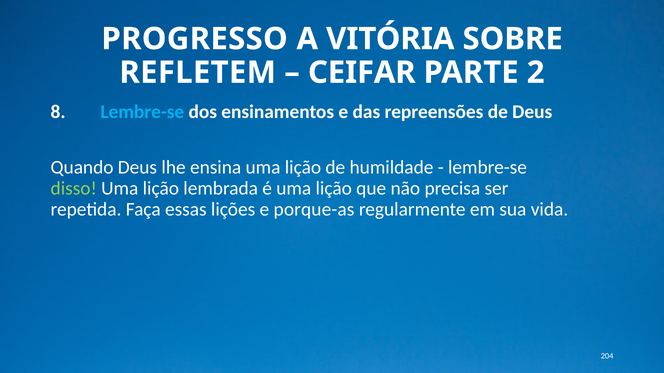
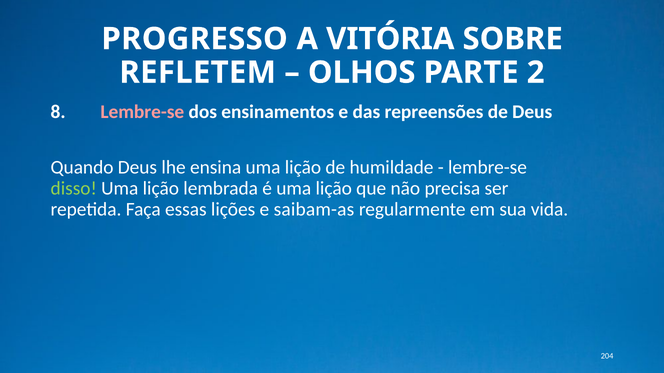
CEIFAR: CEIFAR -> OLHOS (362, 73)
Lembre-se colour: light blue -> pink (142, 112)
porque-as: porque-as -> saibam-as (314, 210)
